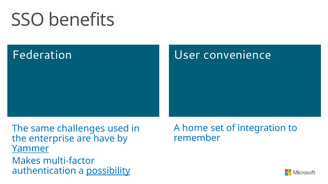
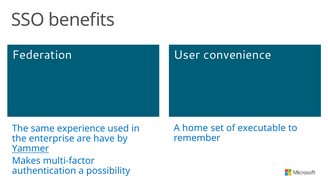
integration: integration -> executable (262, 128)
challenges: challenges -> experience (81, 129)
possibility underline: present -> none (108, 171)
